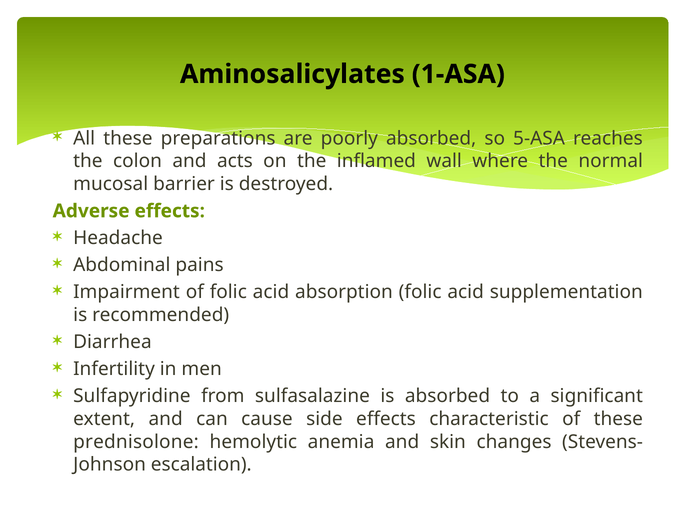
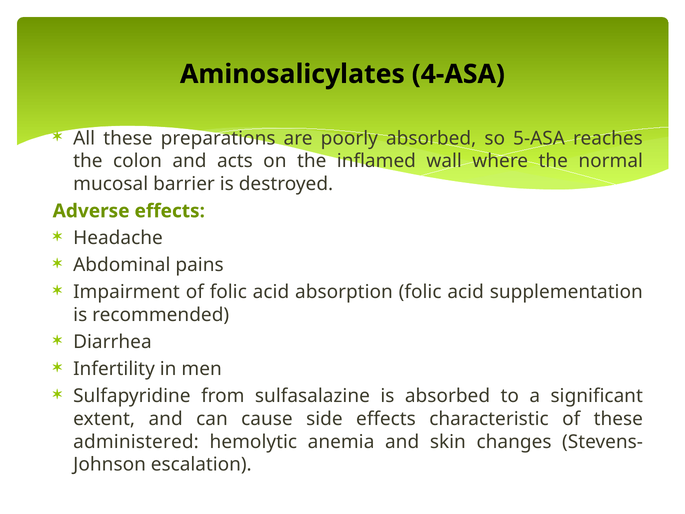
1-ASA: 1-ASA -> 4-ASA (458, 74)
prednisolone: prednisolone -> administered (136, 442)
